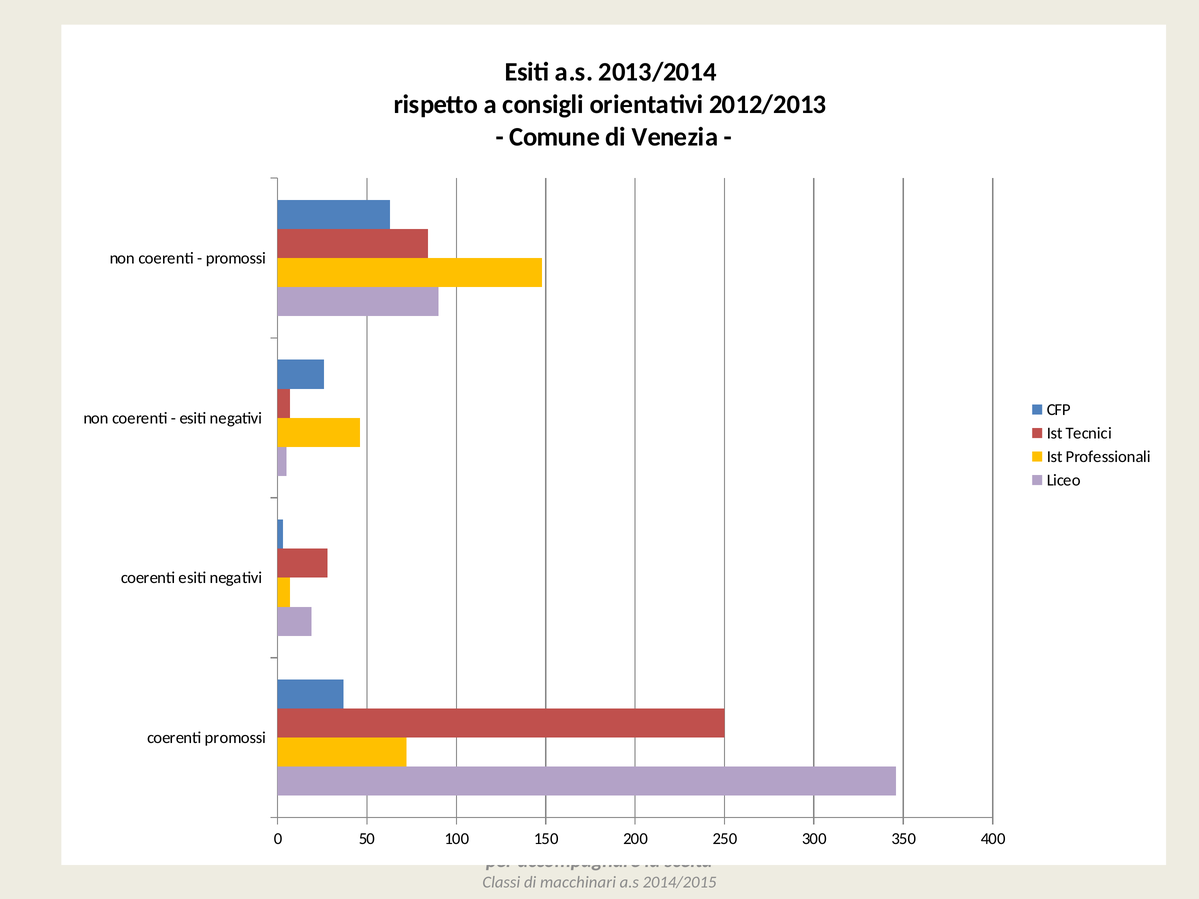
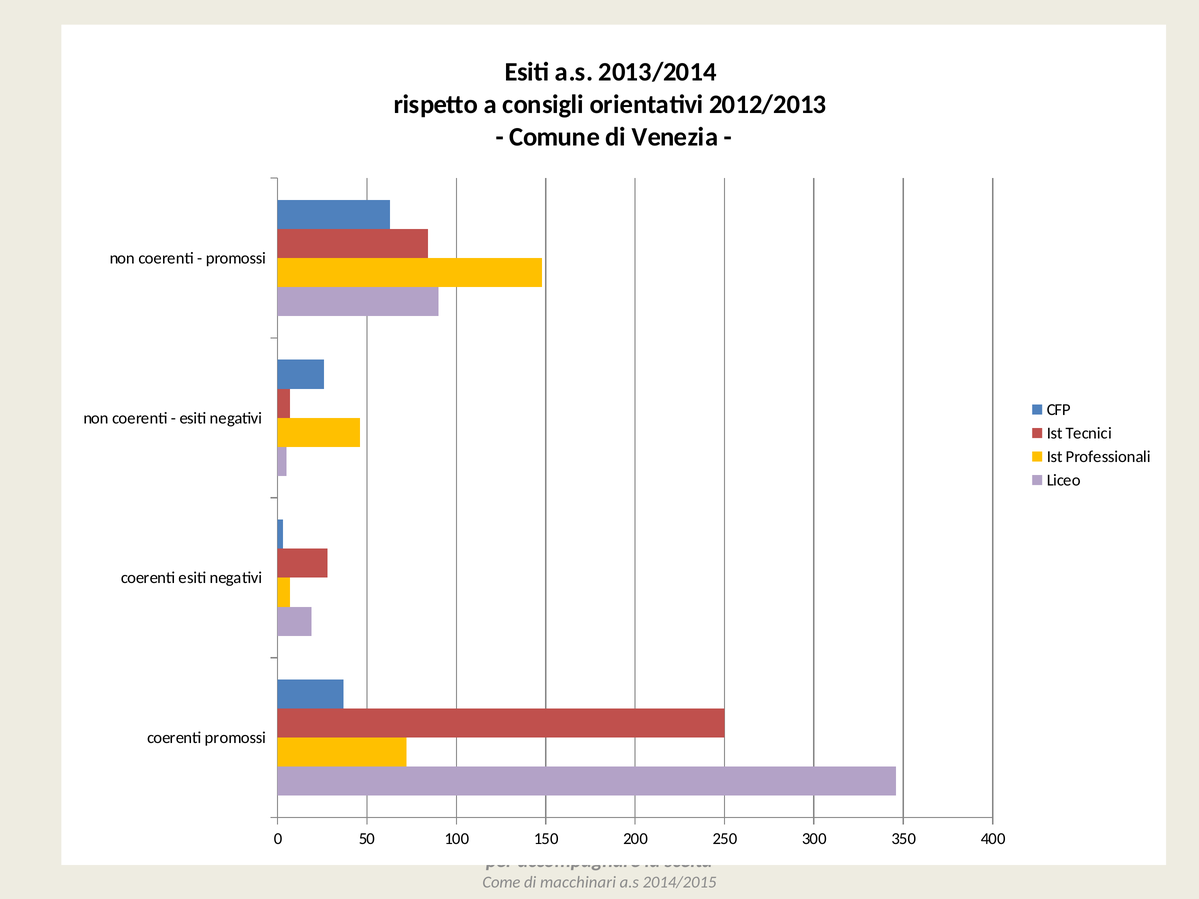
Classi: Classi -> Come (501, 883)
